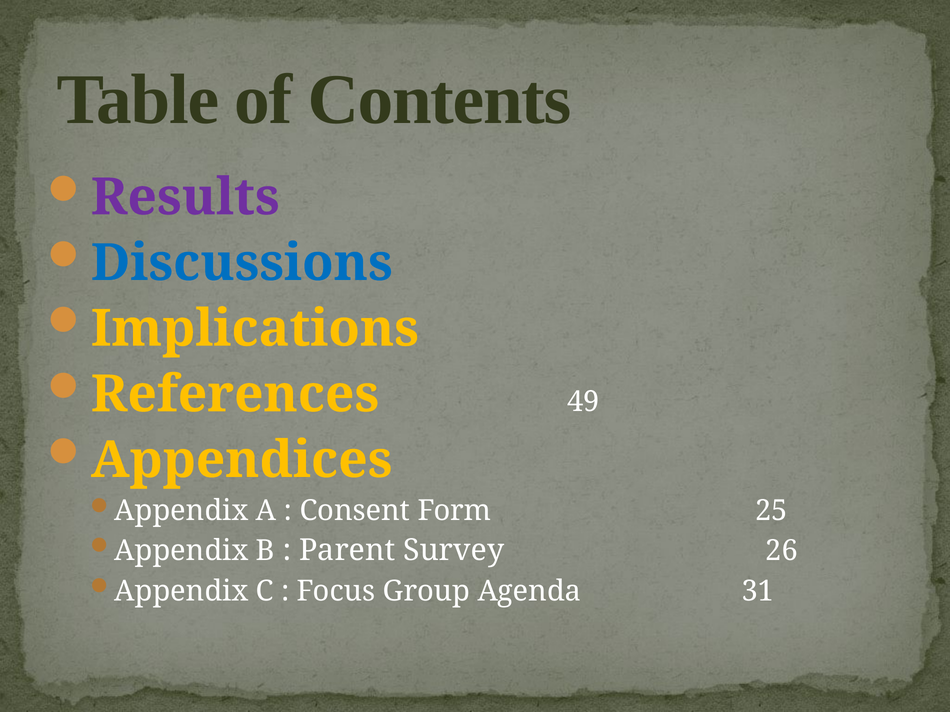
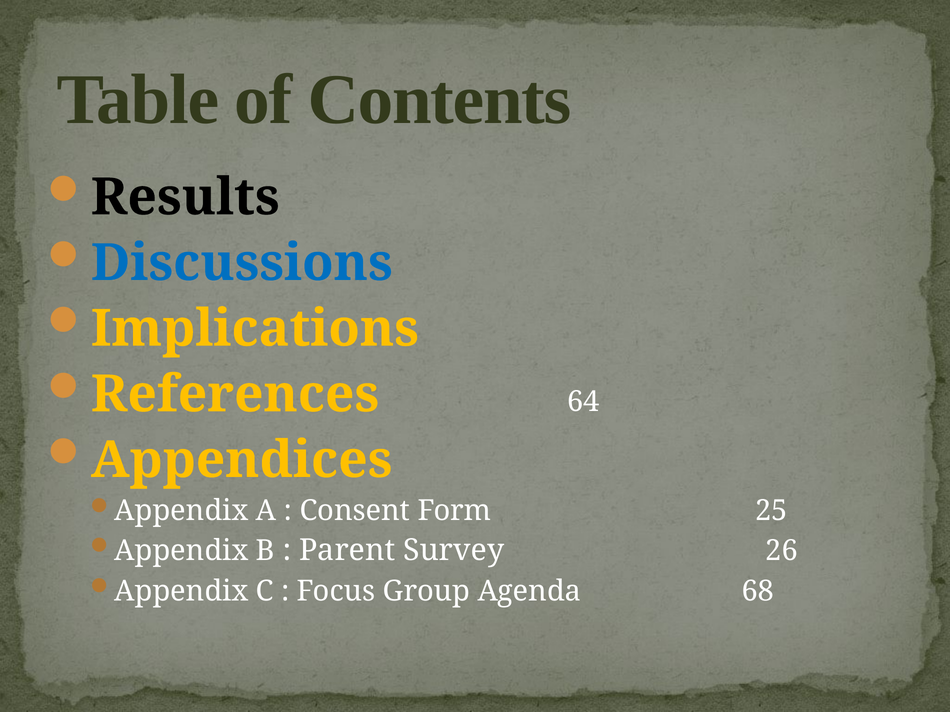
Results colour: purple -> black (185, 197)
49: 49 -> 64 (583, 402)
31: 31 -> 68 (758, 591)
